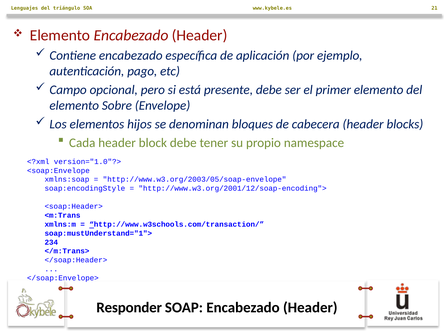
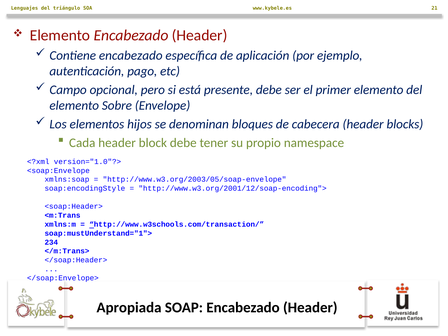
Responder: Responder -> Apropiada (129, 308)
